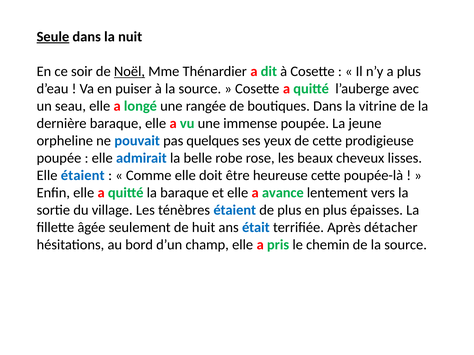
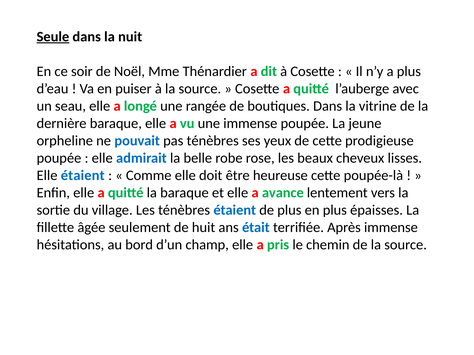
Noël underline: present -> none (129, 71)
pas quelques: quelques -> ténèbres (213, 141)
Après détacher: détacher -> immense (391, 228)
